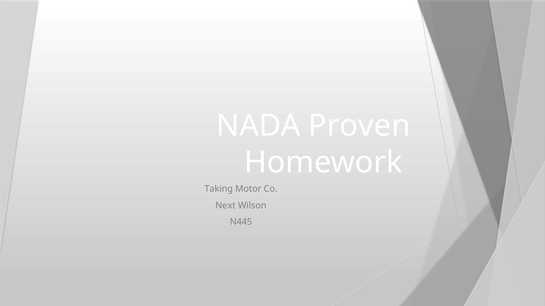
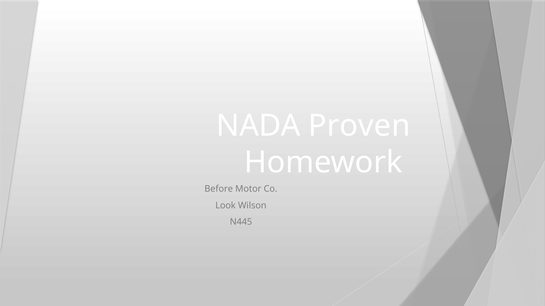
Taking: Taking -> Before (219, 189)
Next: Next -> Look (226, 206)
